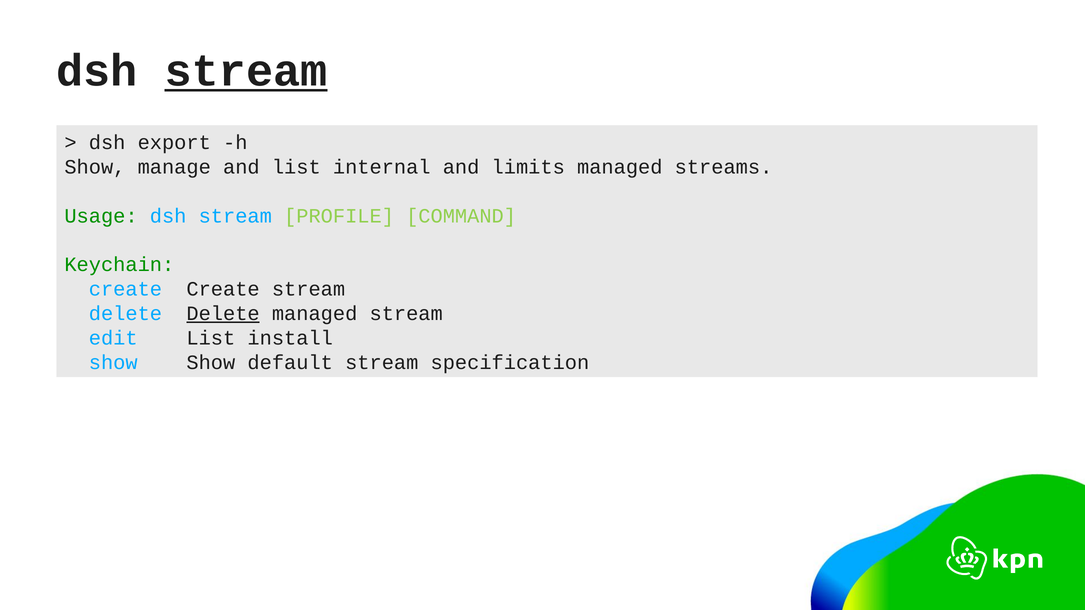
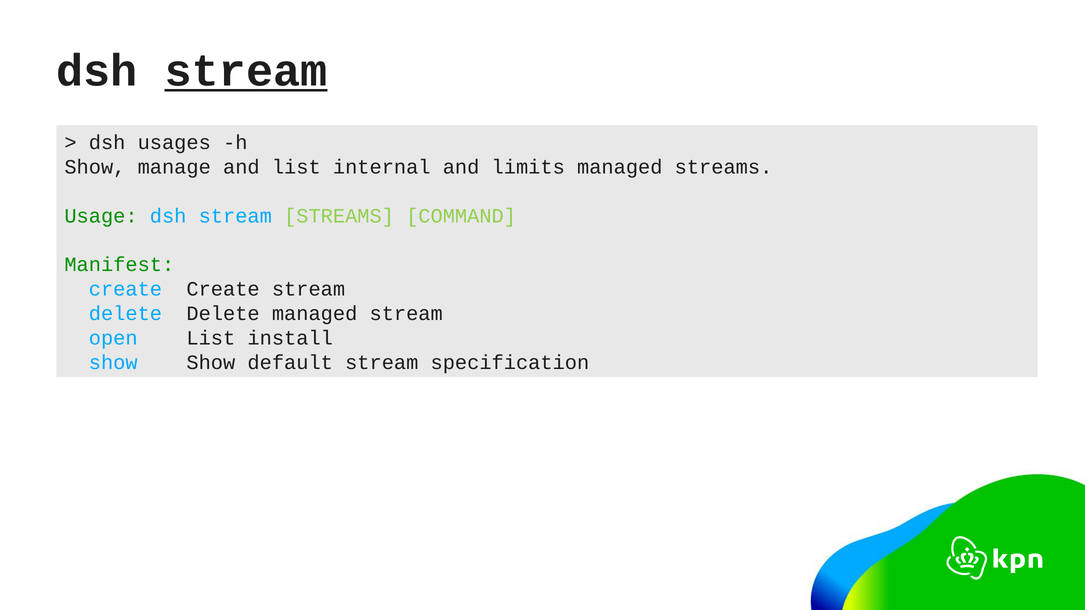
export: export -> usages (174, 143)
stream PROFILE: PROFILE -> STREAMS (339, 216)
Keychain: Keychain -> Manifest (119, 265)
Delete underline: present -> none (223, 314)
edit: edit -> open (113, 338)
